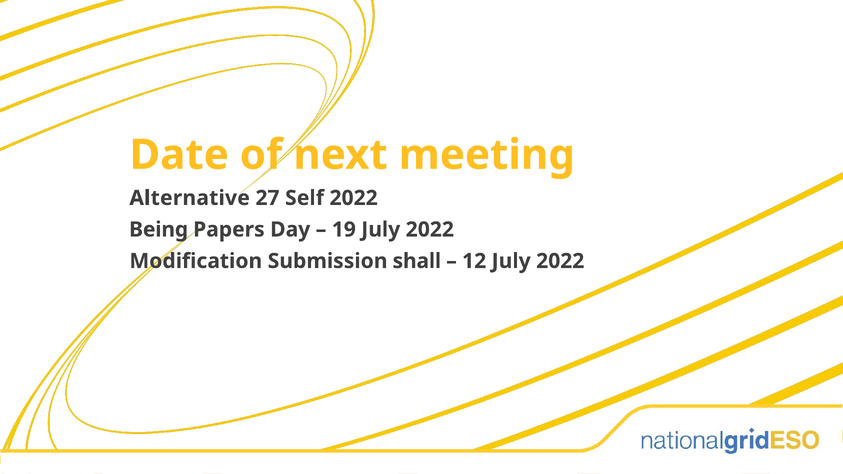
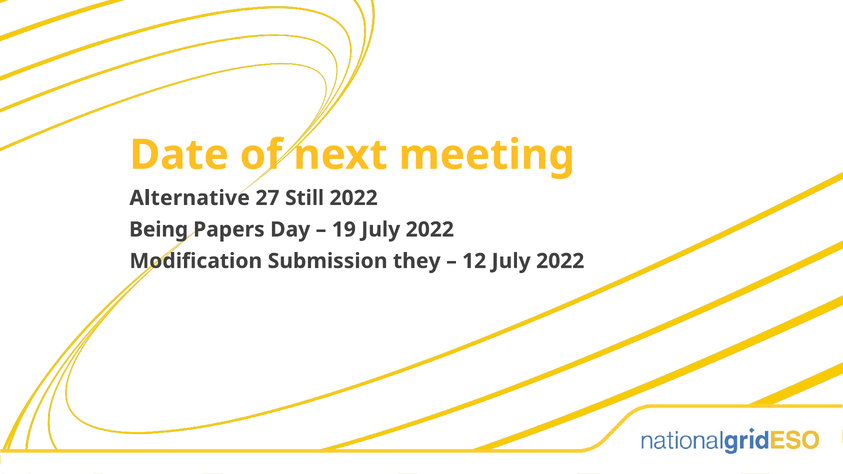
Self: Self -> Still (305, 198)
shall: shall -> they (417, 261)
